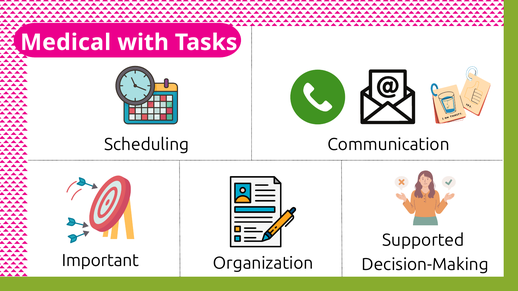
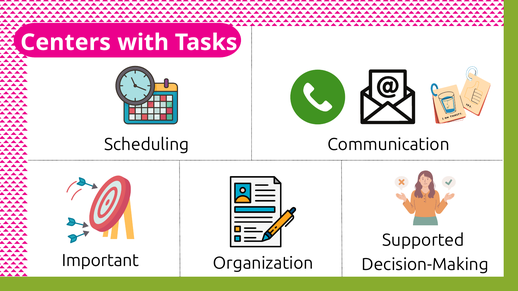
Medical: Medical -> Centers (66, 42)
